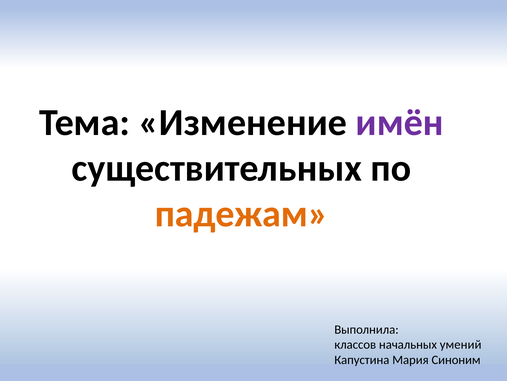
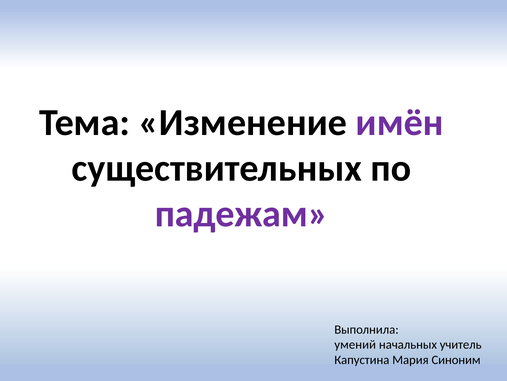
падежам colour: orange -> purple (242, 214)
классов: классов -> умений (355, 344)
умений: умений -> учитель (461, 344)
